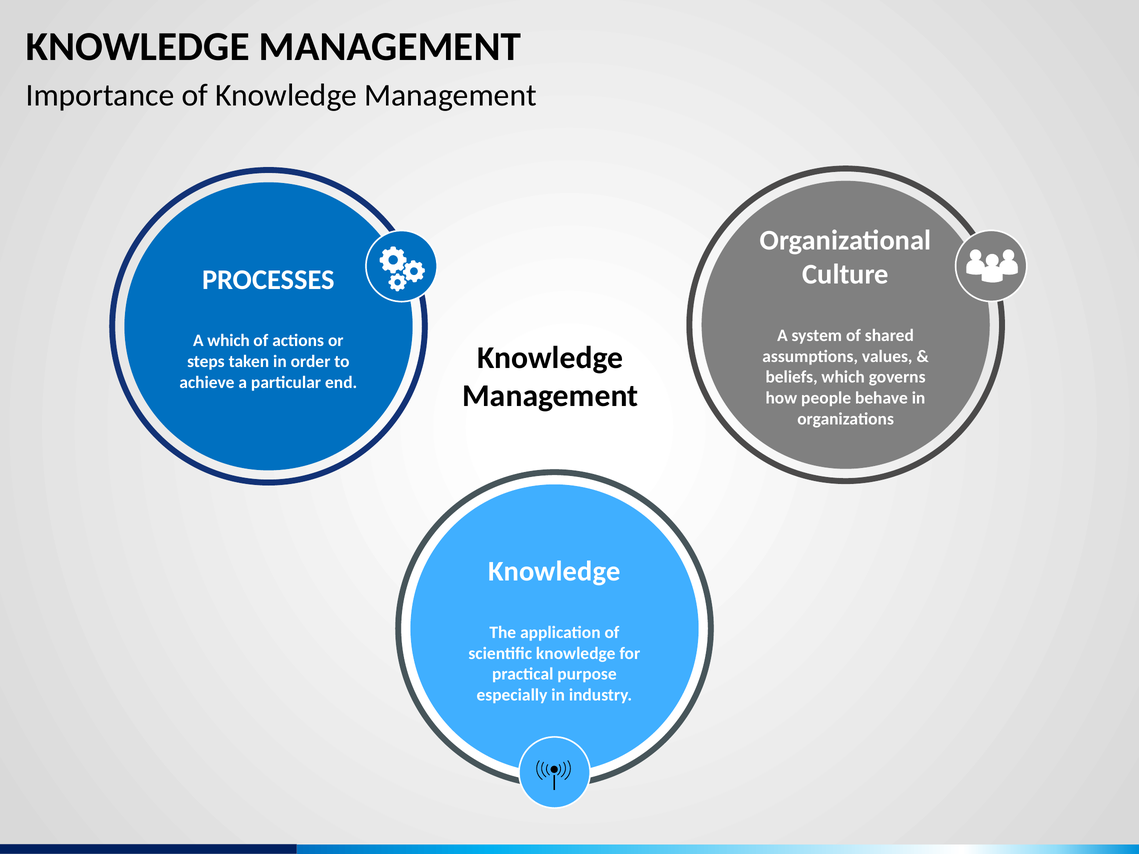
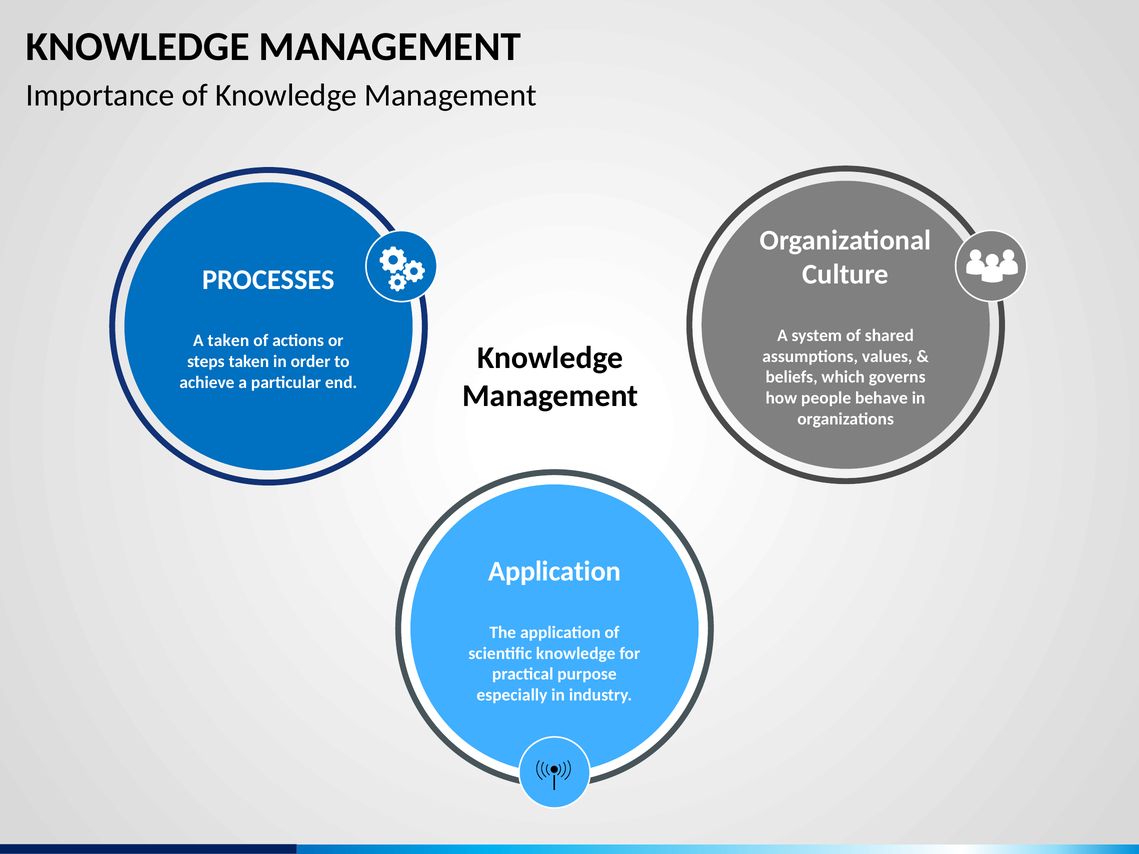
A which: which -> taken (228, 341)
Knowledge: Knowledge -> Application (554, 572)
